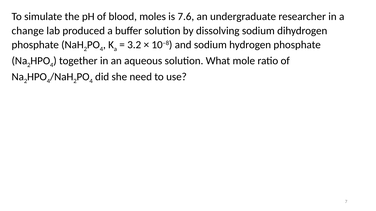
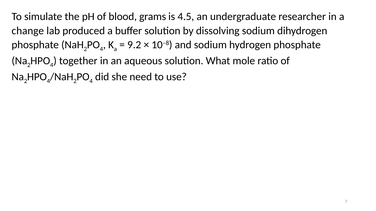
moles: moles -> grams (153, 17)
7.6: 7.6 -> 4.5 (186, 17)
3.2: 3.2 -> 9.2 (134, 45)
